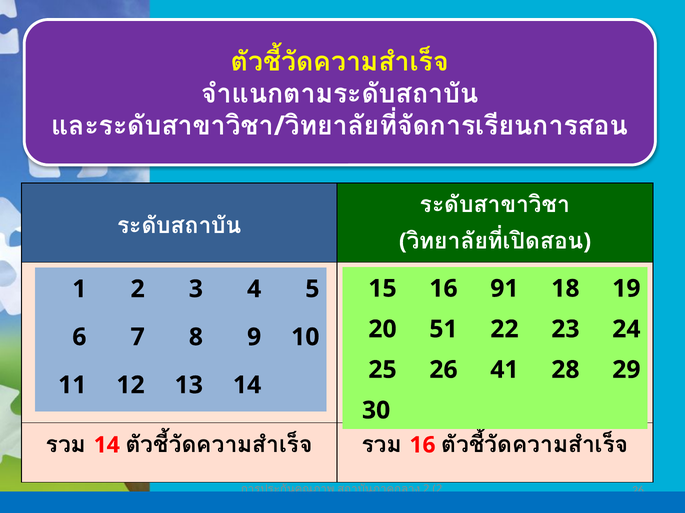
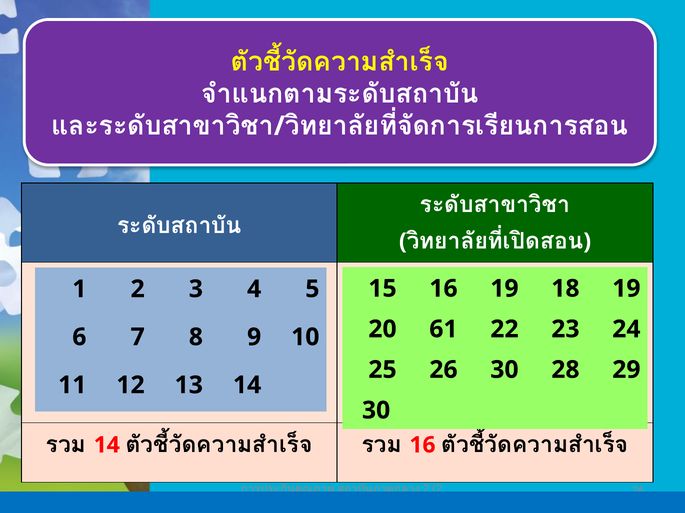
16 91: 91 -> 19 (504, 289)
51: 51 -> 61 (443, 330)
26 41: 41 -> 30 (504, 370)
